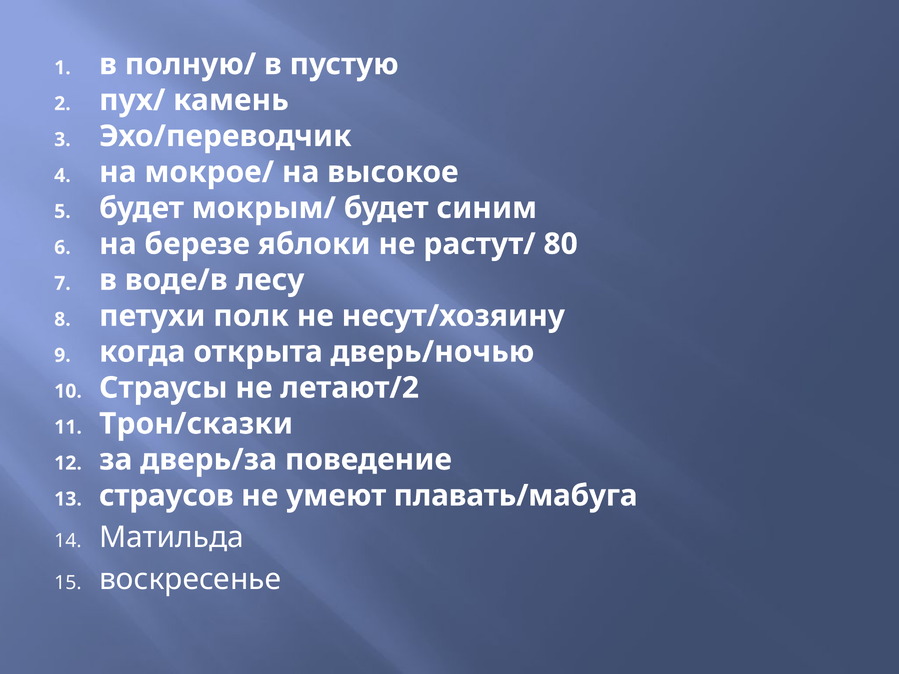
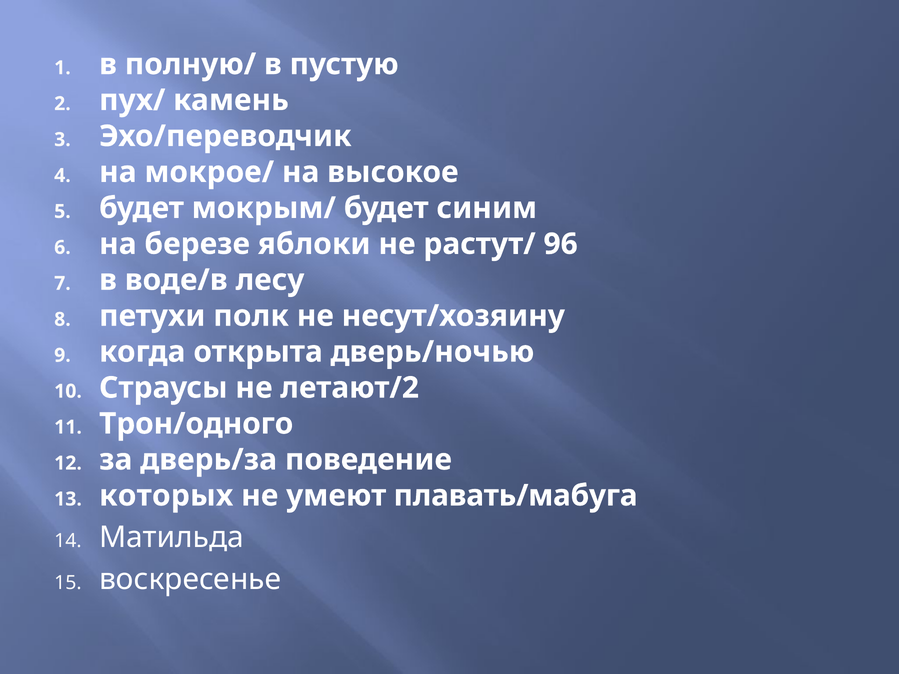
80: 80 -> 96 (561, 244)
Трон/сказки: Трон/сказки -> Трон/одного (196, 424)
страусов: страусов -> которых (166, 496)
